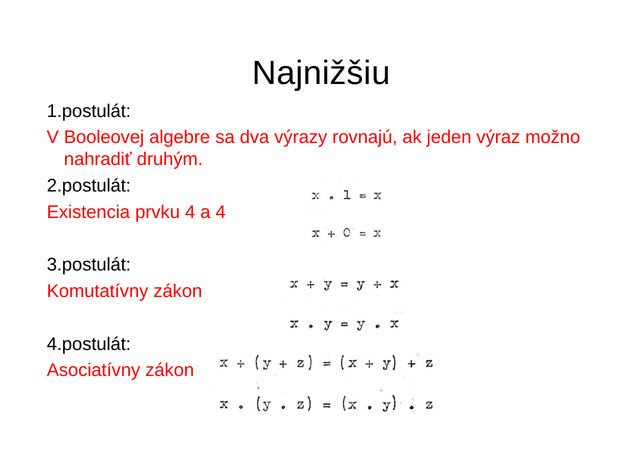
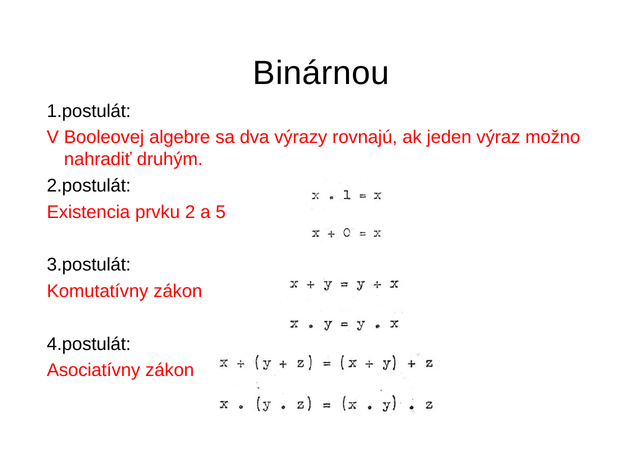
Najnižšiu: Najnižšiu -> Binárnou (321, 73)
prvku 4: 4 -> 2 (190, 212)
a 4: 4 -> 5 (221, 212)
